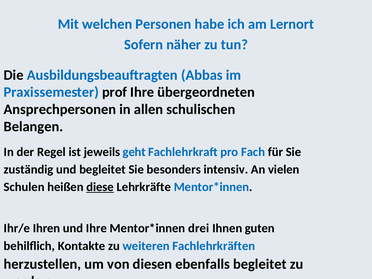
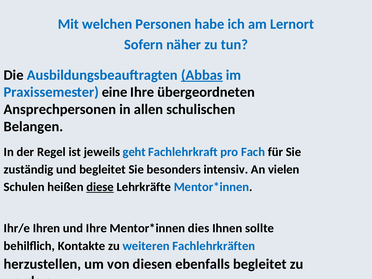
Abbas underline: none -> present (202, 75)
prof: prof -> eine (115, 92)
drei: drei -> dies (199, 228)
guten: guten -> sollte (260, 228)
